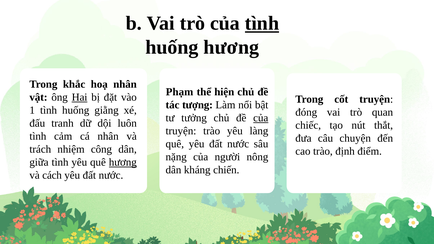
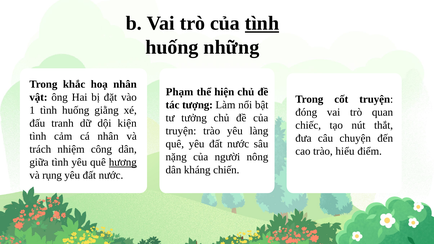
huống hương: hương -> những (231, 47)
Hai underline: present -> none (80, 97)
của underline: present -> none (261, 118)
luôn: luôn -> kiện (127, 123)
định: định -> hiểu (345, 151)
cách: cách -> rụng (52, 175)
